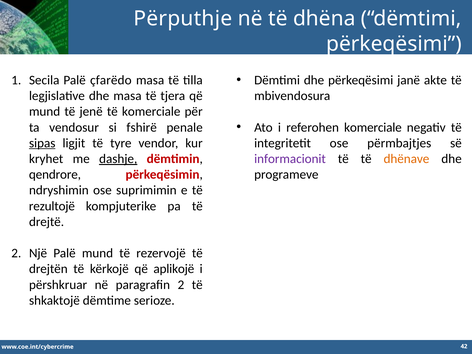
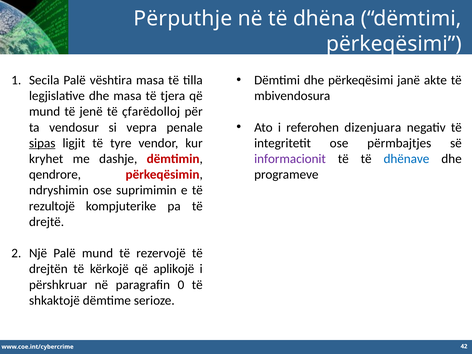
çfarëdo: çfarëdo -> vështira (111, 80)
të komerciale: komerciale -> çfarëdolloj (151, 112)
referohen komerciale: komerciale -> dizenjuara (373, 127)
fshirë: fshirë -> vepra (142, 127)
dashje underline: present -> none (118, 159)
dhënave colour: orange -> blue (406, 159)
paragrafin 2: 2 -> 0 (181, 285)
